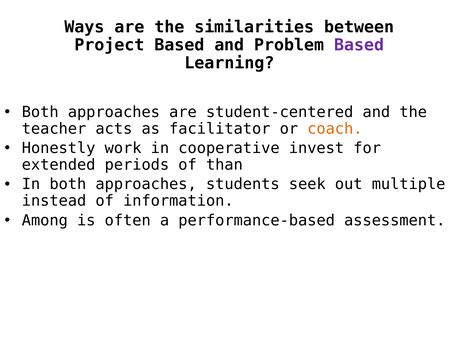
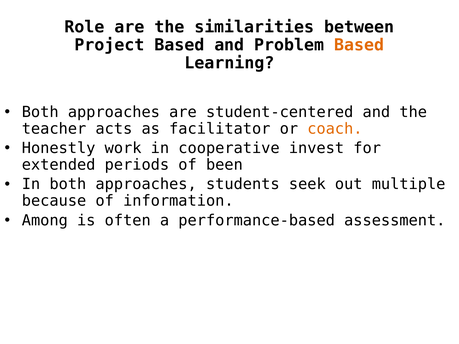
Ways: Ways -> Role (85, 27)
Based colour: purple -> orange (359, 45)
than: than -> been (224, 165)
instead: instead -> because (54, 201)
